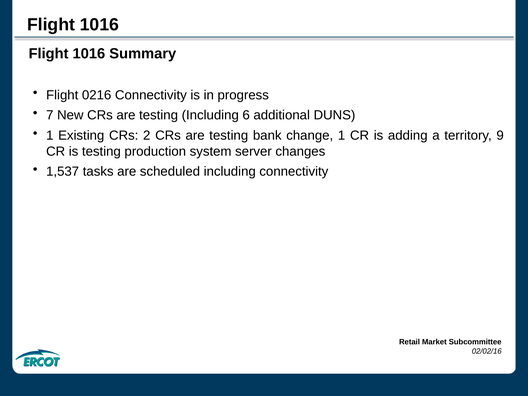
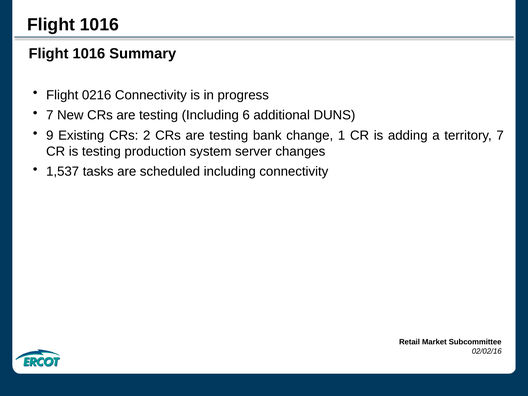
1: 1 -> 9 (50, 136)
territory 9: 9 -> 7 (500, 136)
